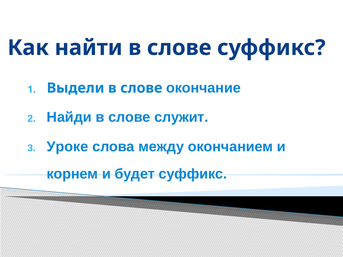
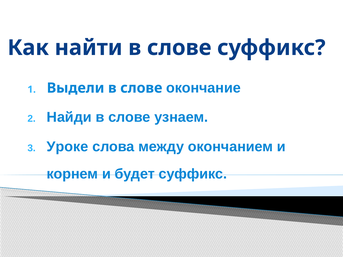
служит: служит -> узнаем (181, 117)
